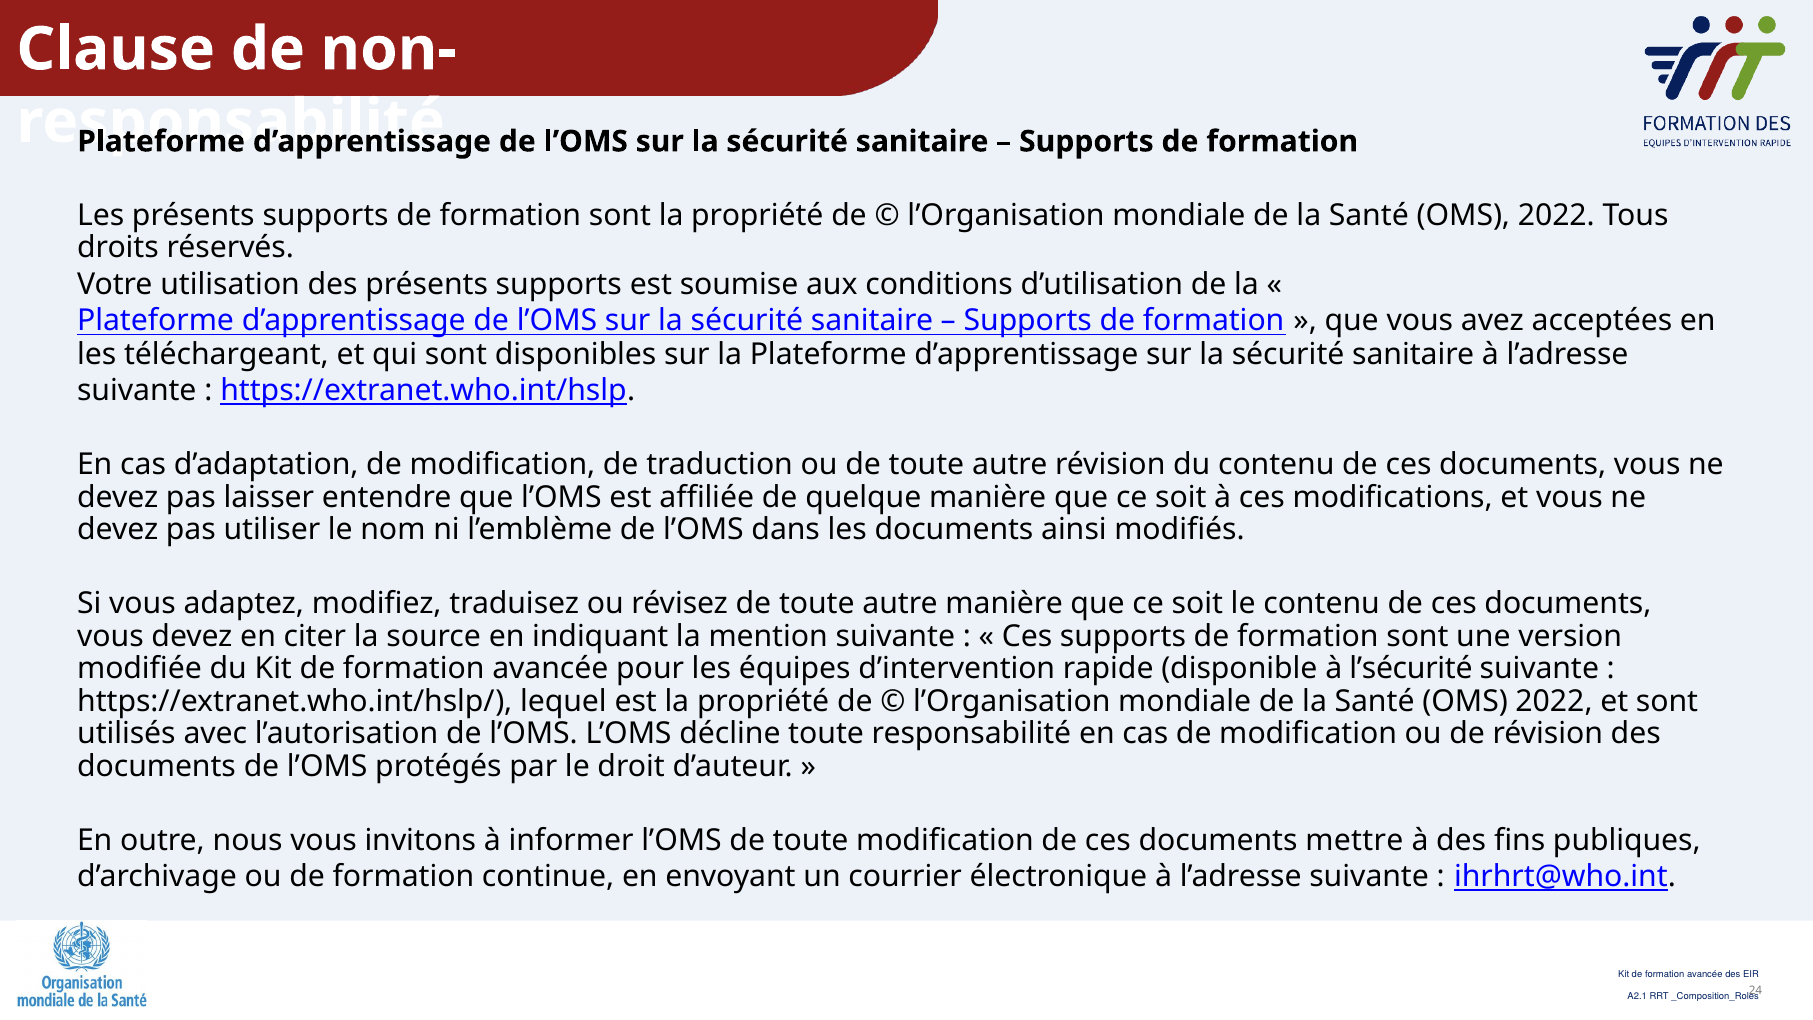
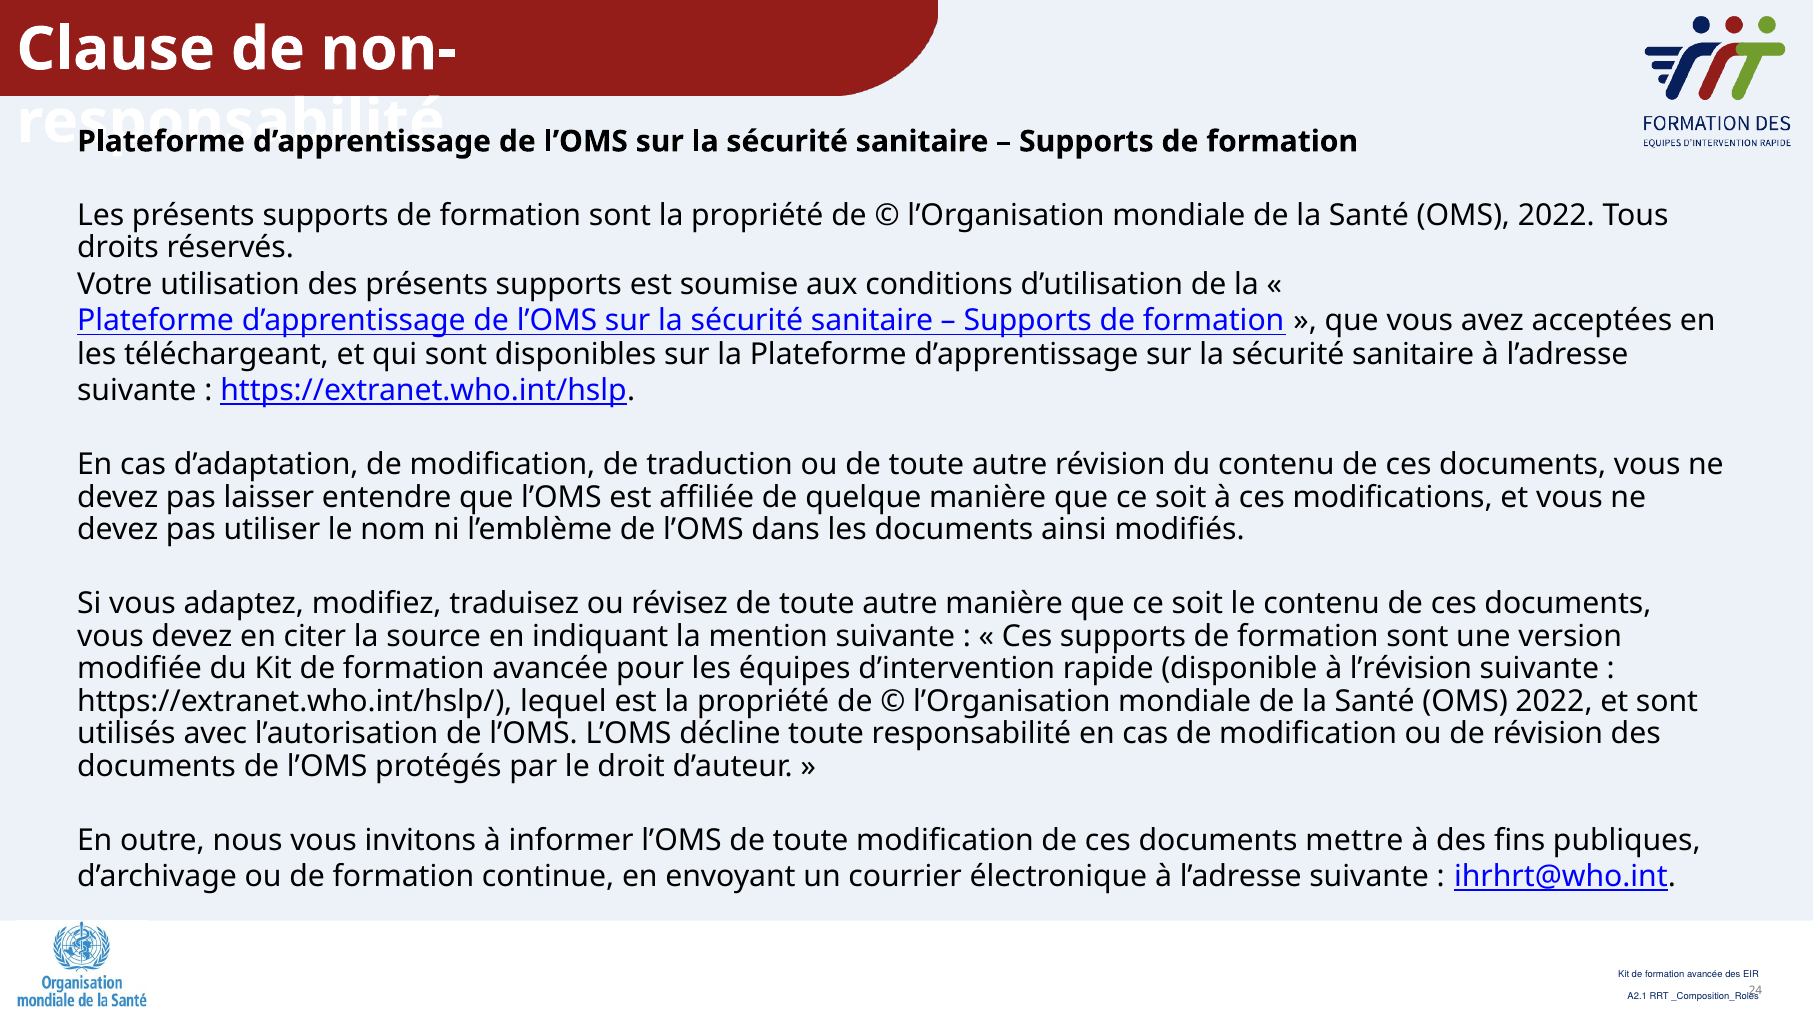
l’sécurité: l’sécurité -> l’révision (1411, 669)
